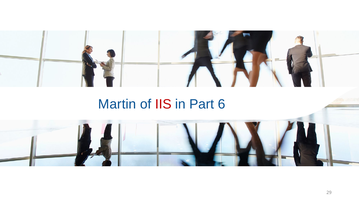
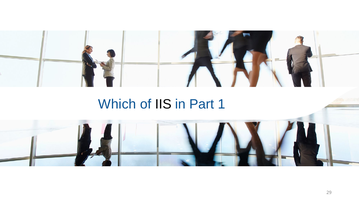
Martin: Martin -> Which (117, 104)
IIS colour: red -> black (163, 104)
6: 6 -> 1 (222, 104)
